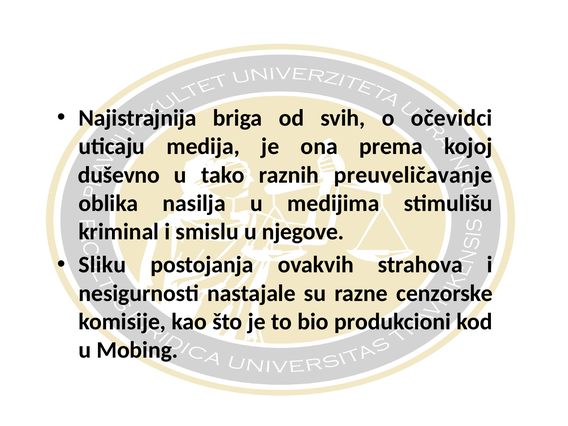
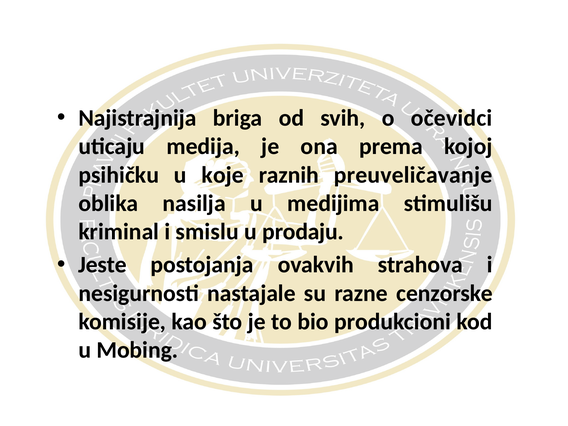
duševno: duševno -> psihičku (119, 175)
tako: tako -> koje (223, 175)
njegove: njegove -> prodaju (303, 232)
Sliku: Sliku -> Jeste (102, 265)
